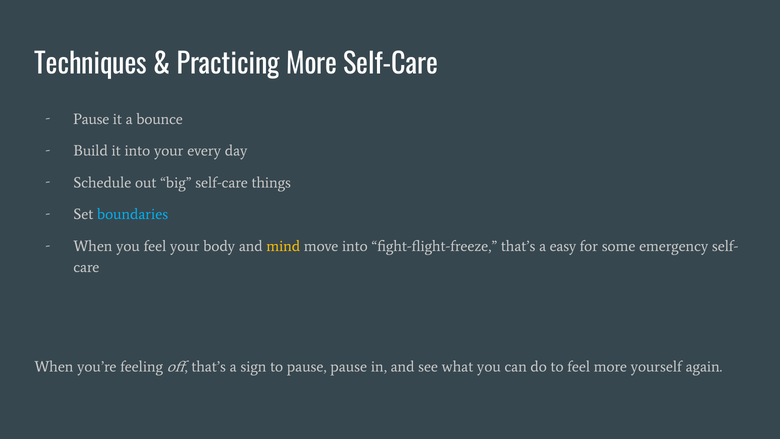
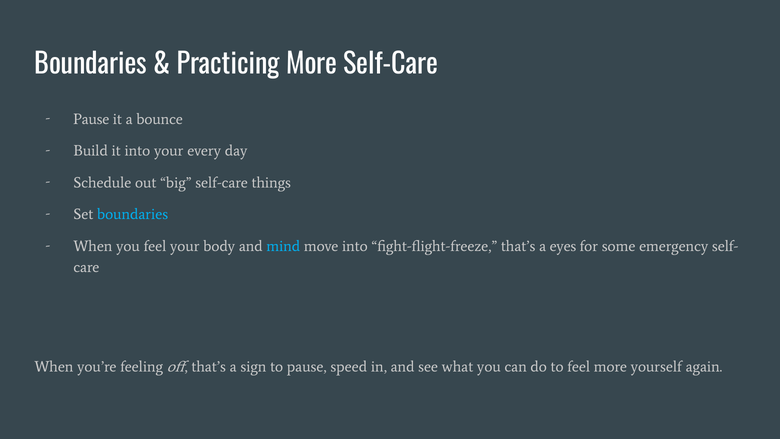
Techniques: Techniques -> Boundaries (91, 65)
mind colour: yellow -> light blue (283, 246)
easy: easy -> eyes (563, 246)
pause pause: pause -> speed (349, 366)
